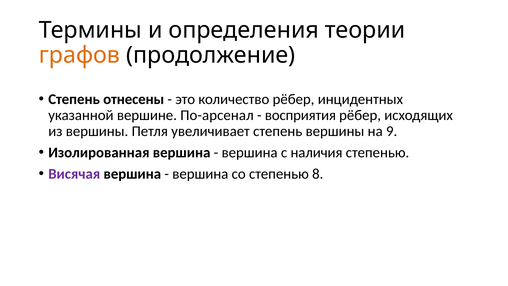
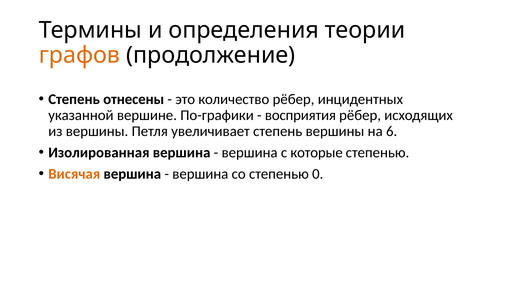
По-арсенал: По-арсенал -> По-графики (217, 115)
9: 9 -> 6 (392, 131)
наличия: наличия -> которые (317, 152)
Висячая colour: purple -> orange (74, 174)
8: 8 -> 0 (318, 174)
